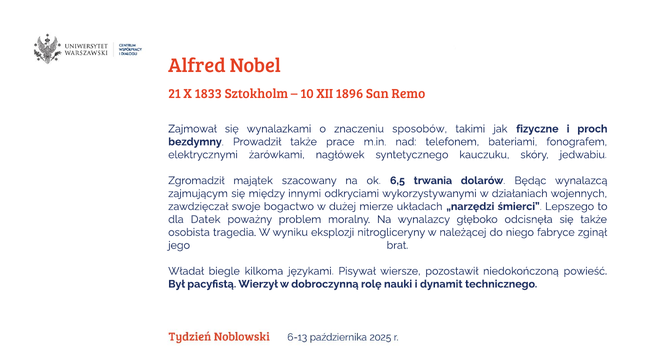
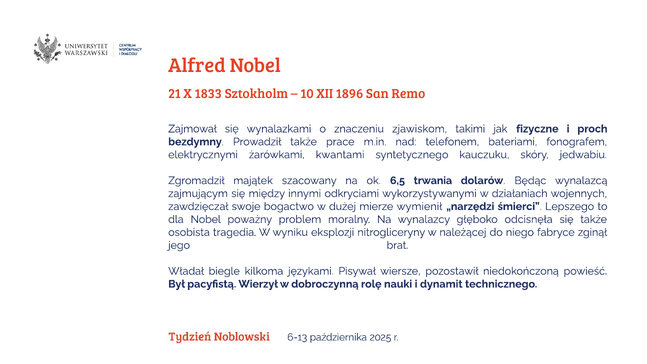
sposobów: sposobów -> zjawiskom (420, 129)
nagłówek: nagłówek -> kwantami (340, 155)
układach: układach -> wymienił (420, 206)
dla Datek: Datek -> Nobel (206, 219)
